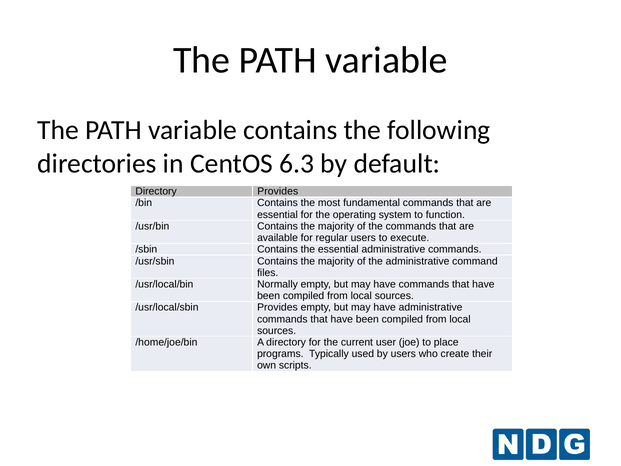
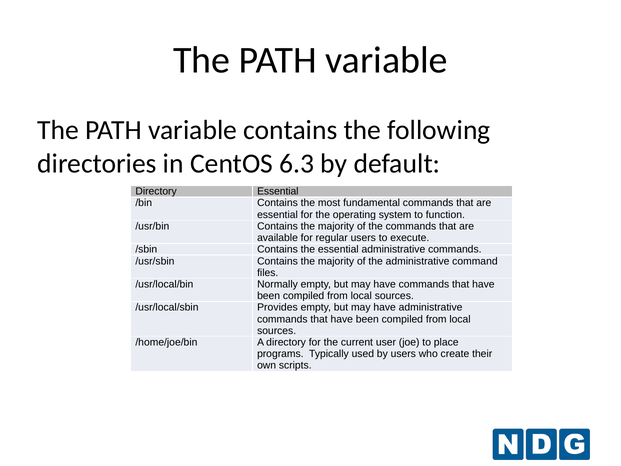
Directory Provides: Provides -> Essential (278, 191)
